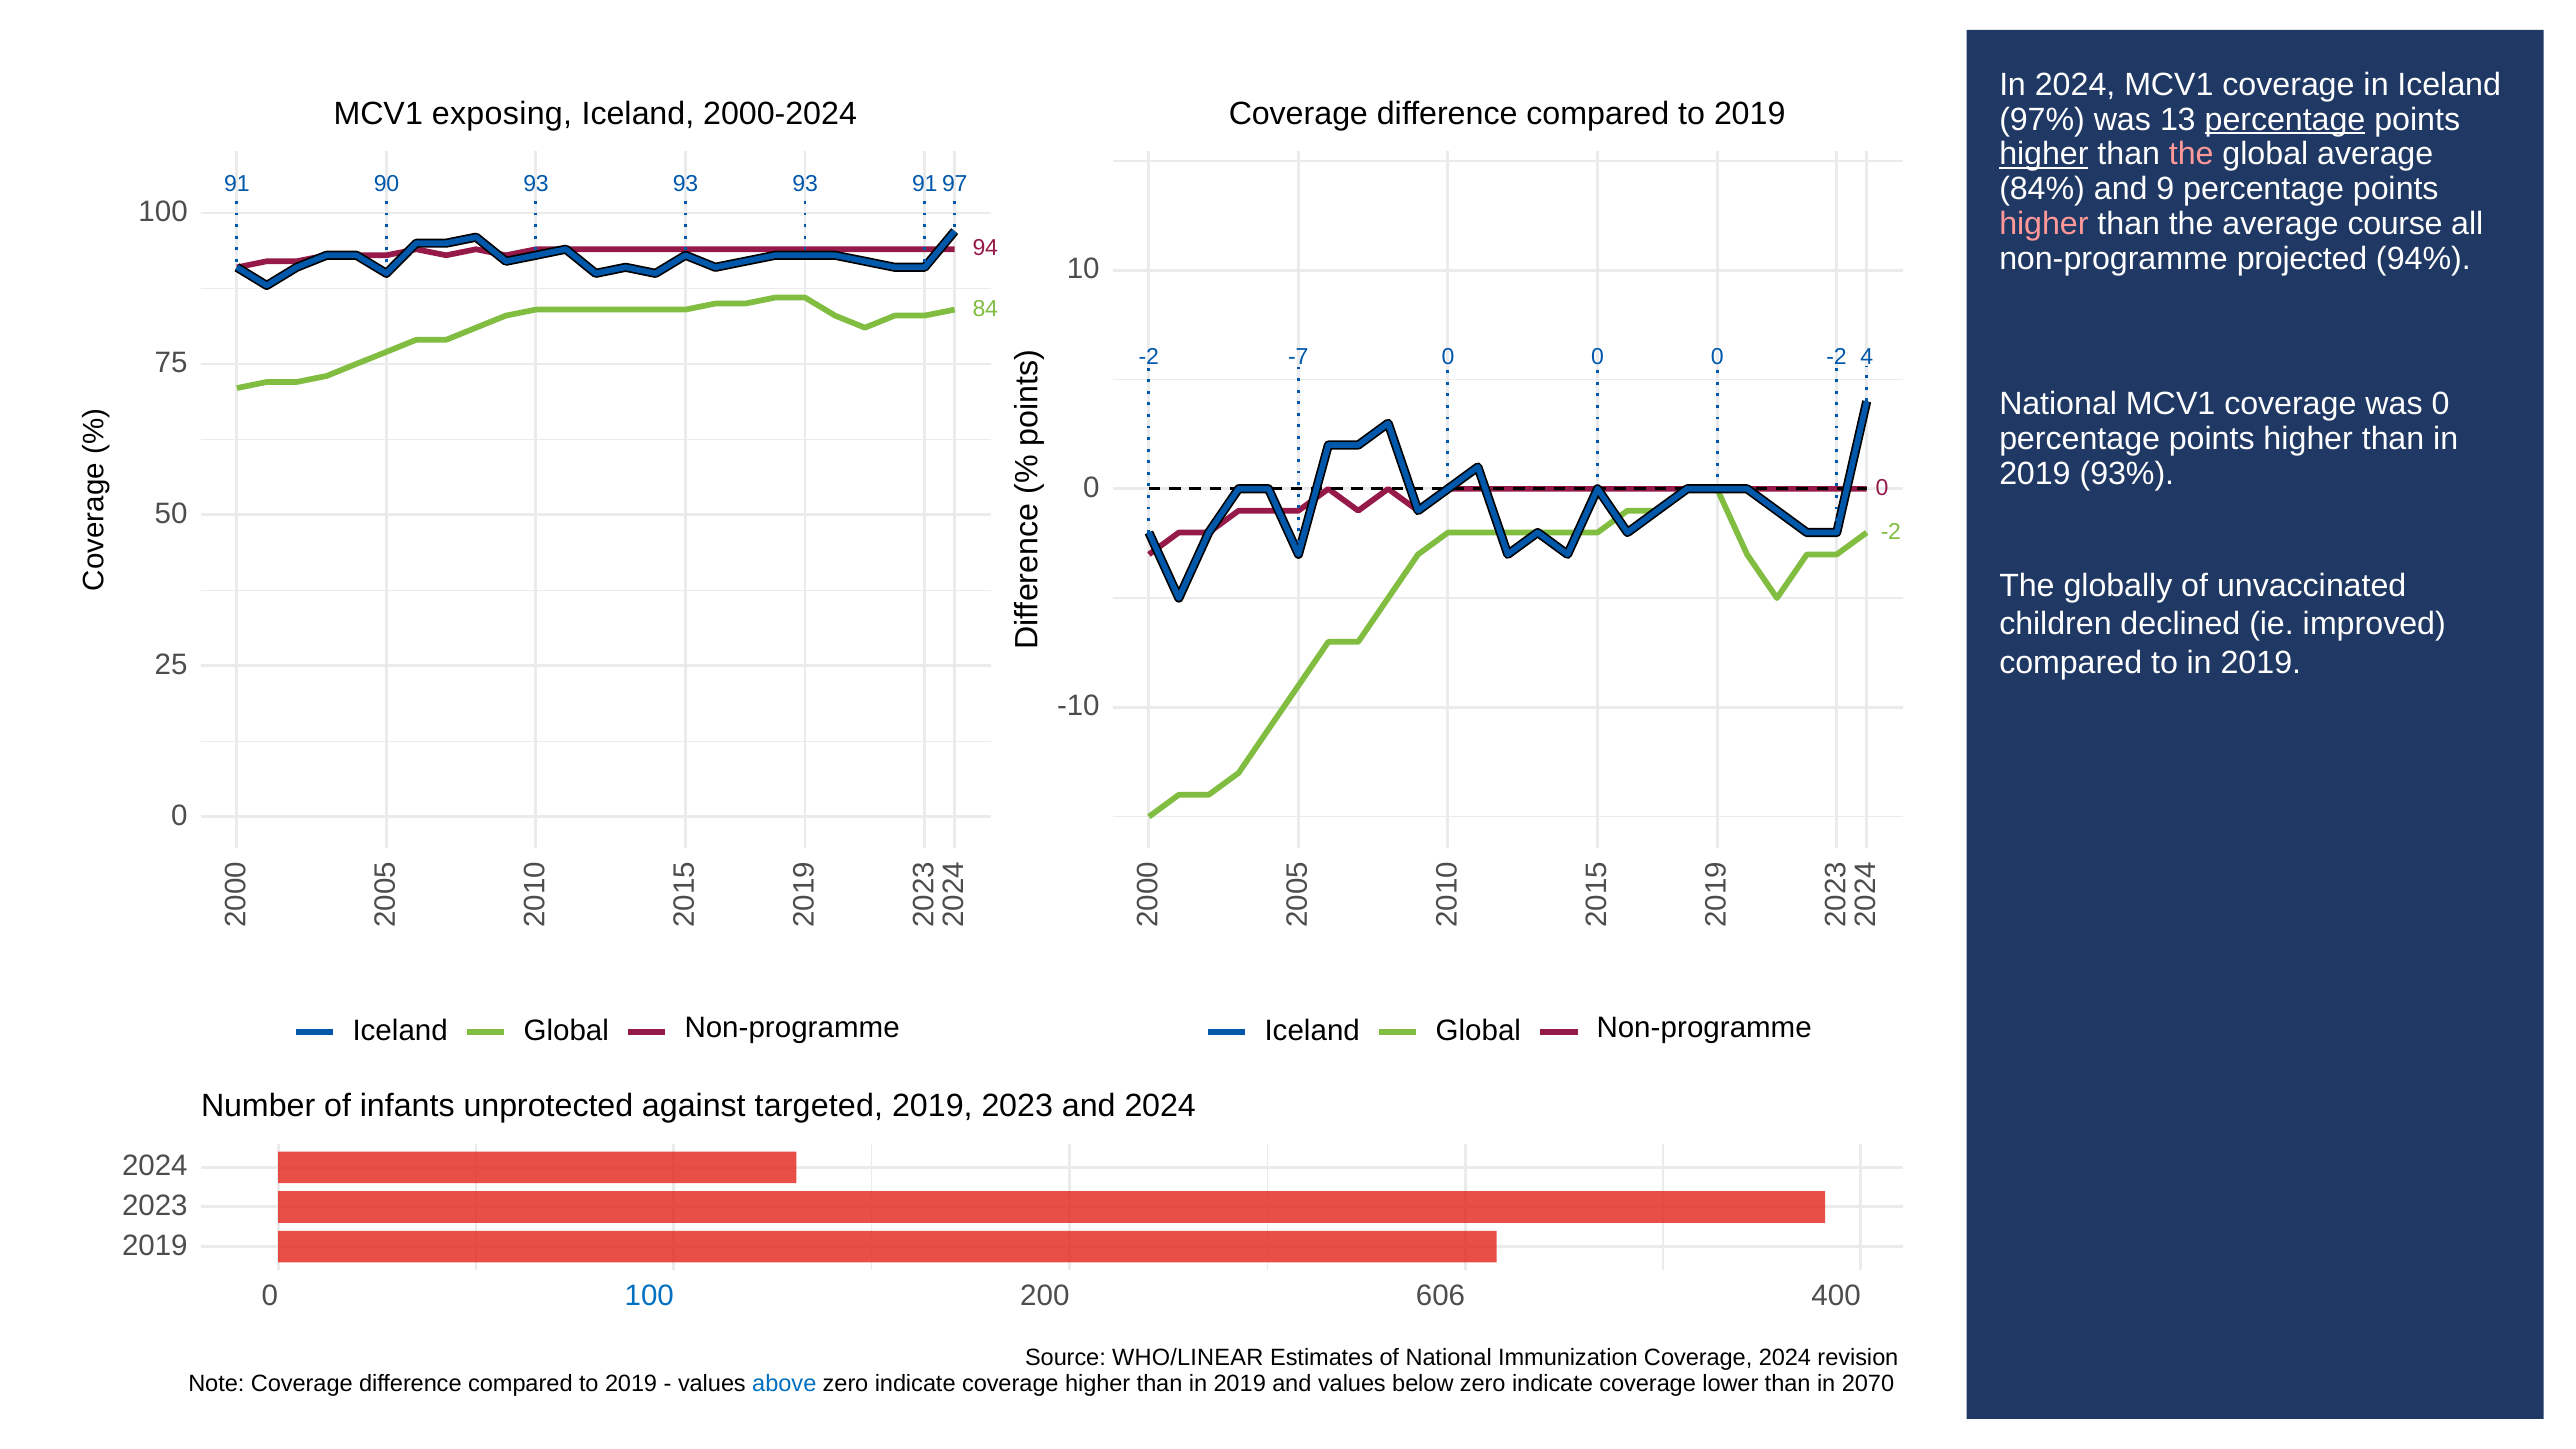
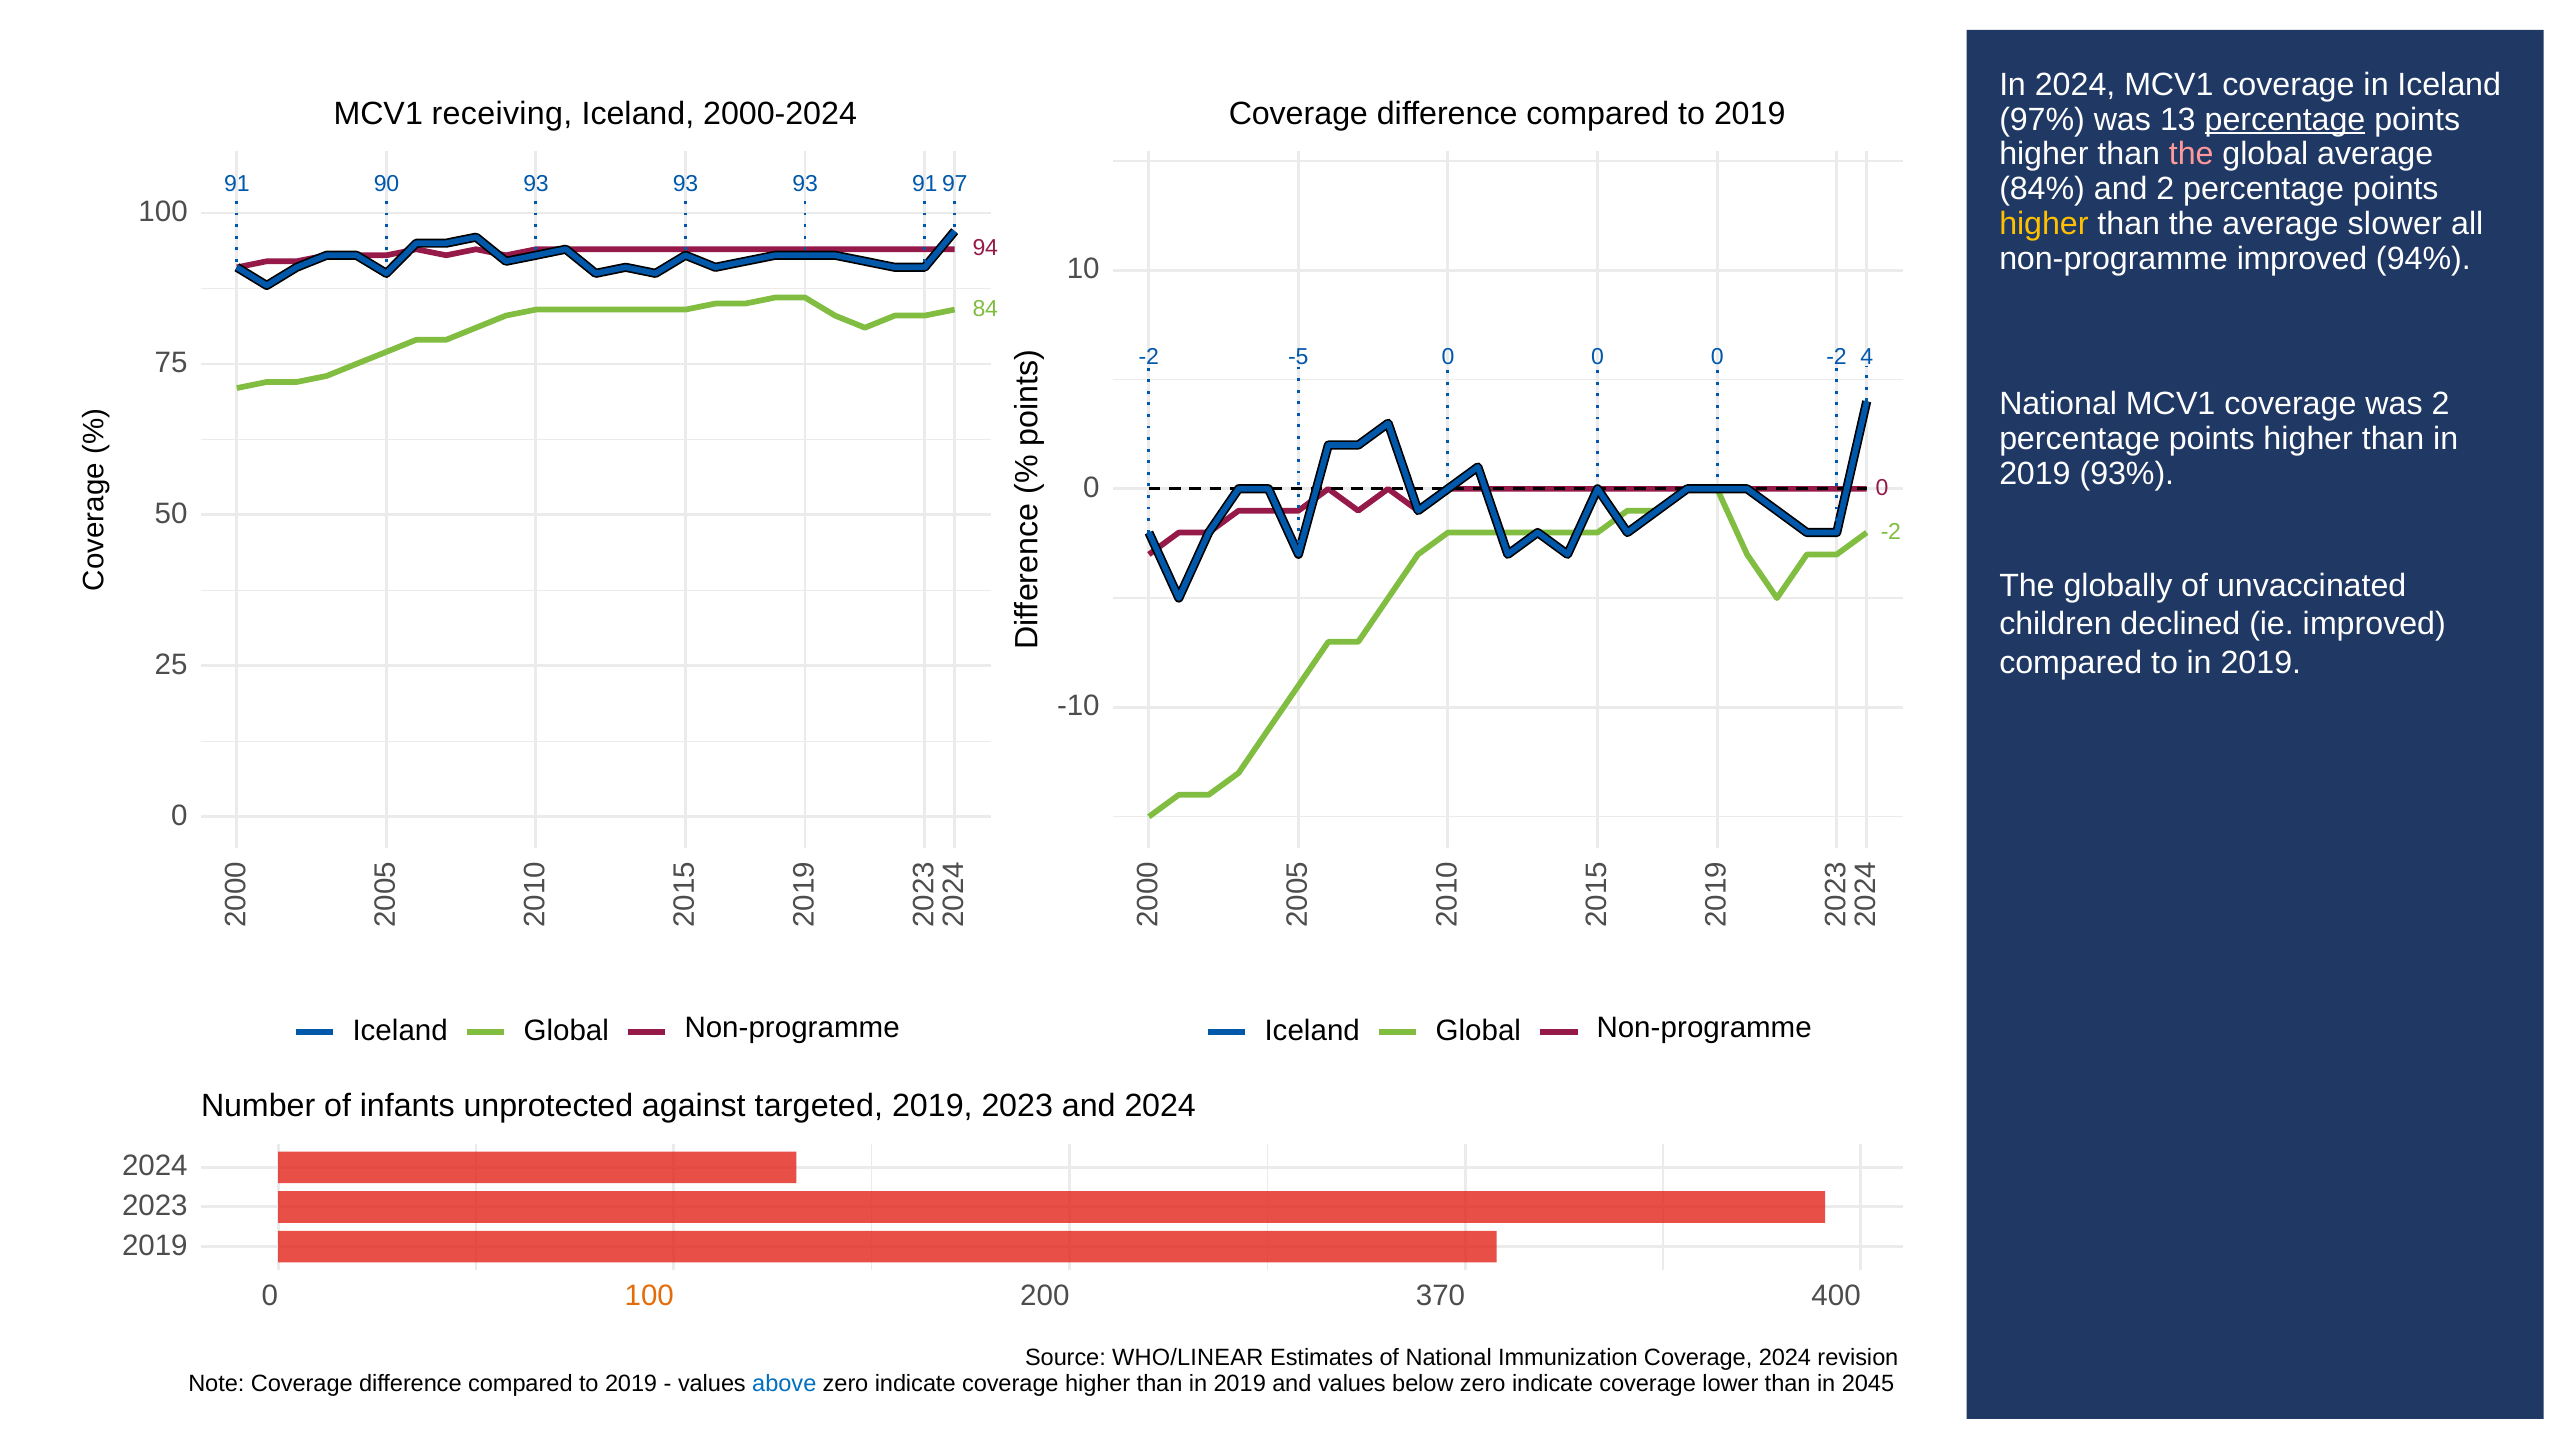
exposing: exposing -> receiving (502, 114)
higher underline: present -> none (2044, 154)
and 9: 9 -> 2 (2165, 189)
higher colour: pink -> yellow (2044, 224)
course: course -> slower (2395, 224)
non-programme projected: projected -> improved (2302, 258)
-7: -7 -> -5 (1298, 357)
was 0: 0 -> 2 (2440, 404)
100 colour: blue -> orange (649, 1296)
606: 606 -> 370 (1441, 1296)
2070: 2070 -> 2045 (1868, 1383)
